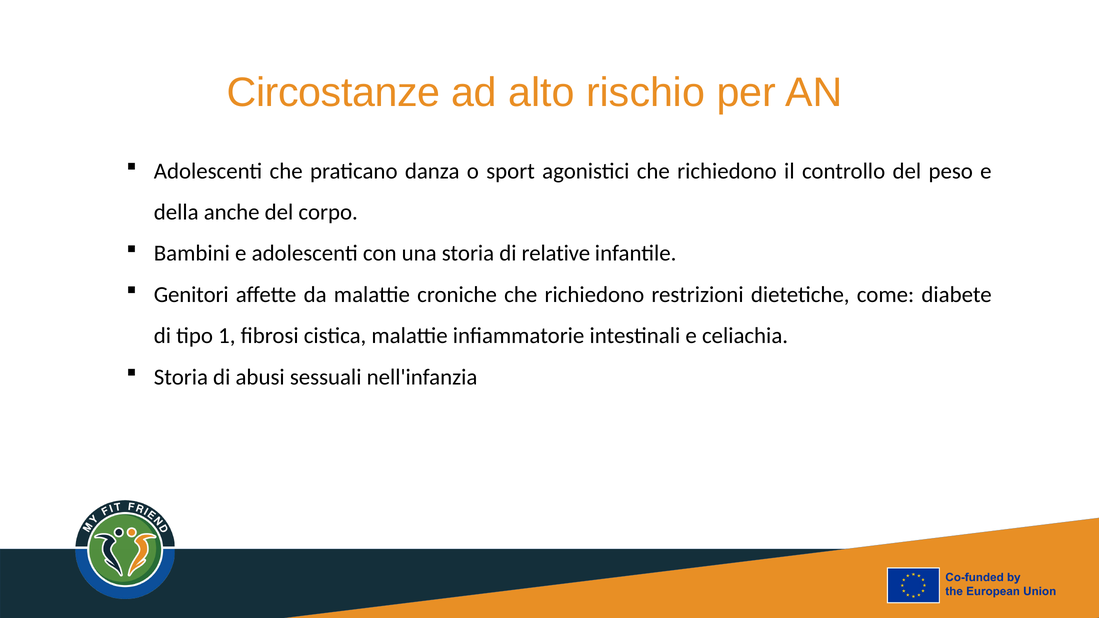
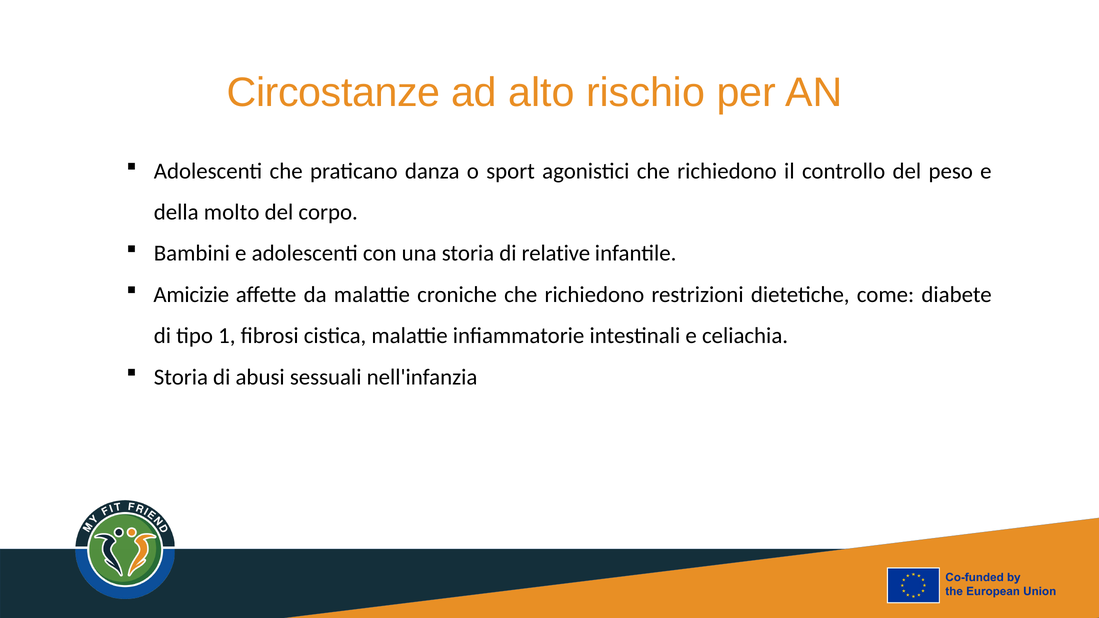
anche: anche -> molto (232, 212)
Genitori: Genitori -> Amicizie (191, 295)
